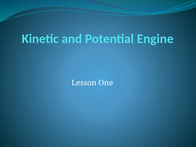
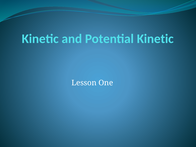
Potential Engine: Engine -> Kinetic (155, 39)
